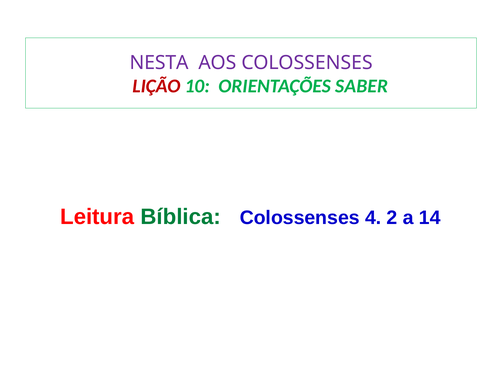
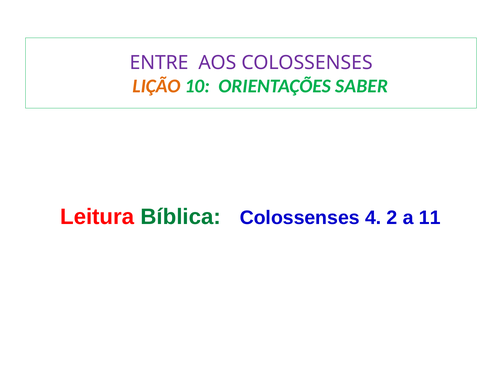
NESTA: NESTA -> ENTRE (159, 63)
LIÇÃO colour: red -> orange (157, 86)
14: 14 -> 11 (430, 218)
